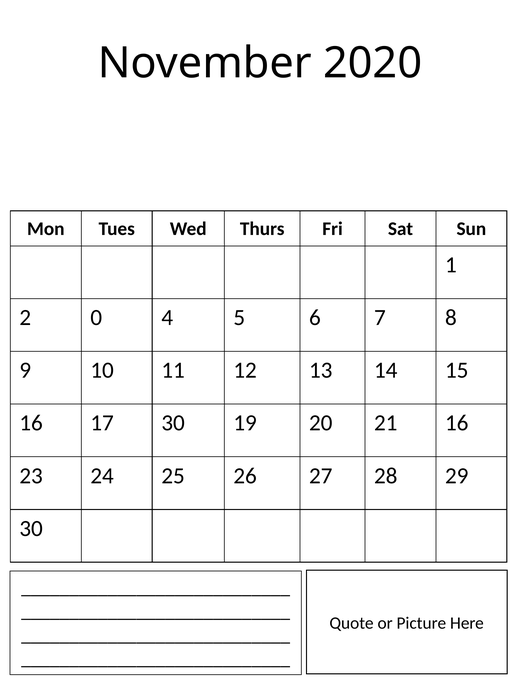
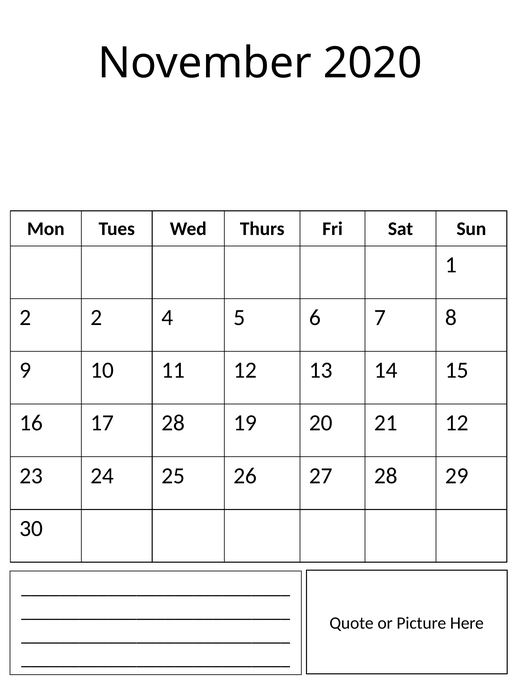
2 0: 0 -> 2 (96, 317)
17 30: 30 -> 28 (173, 423)
21 16: 16 -> 12 (457, 423)
